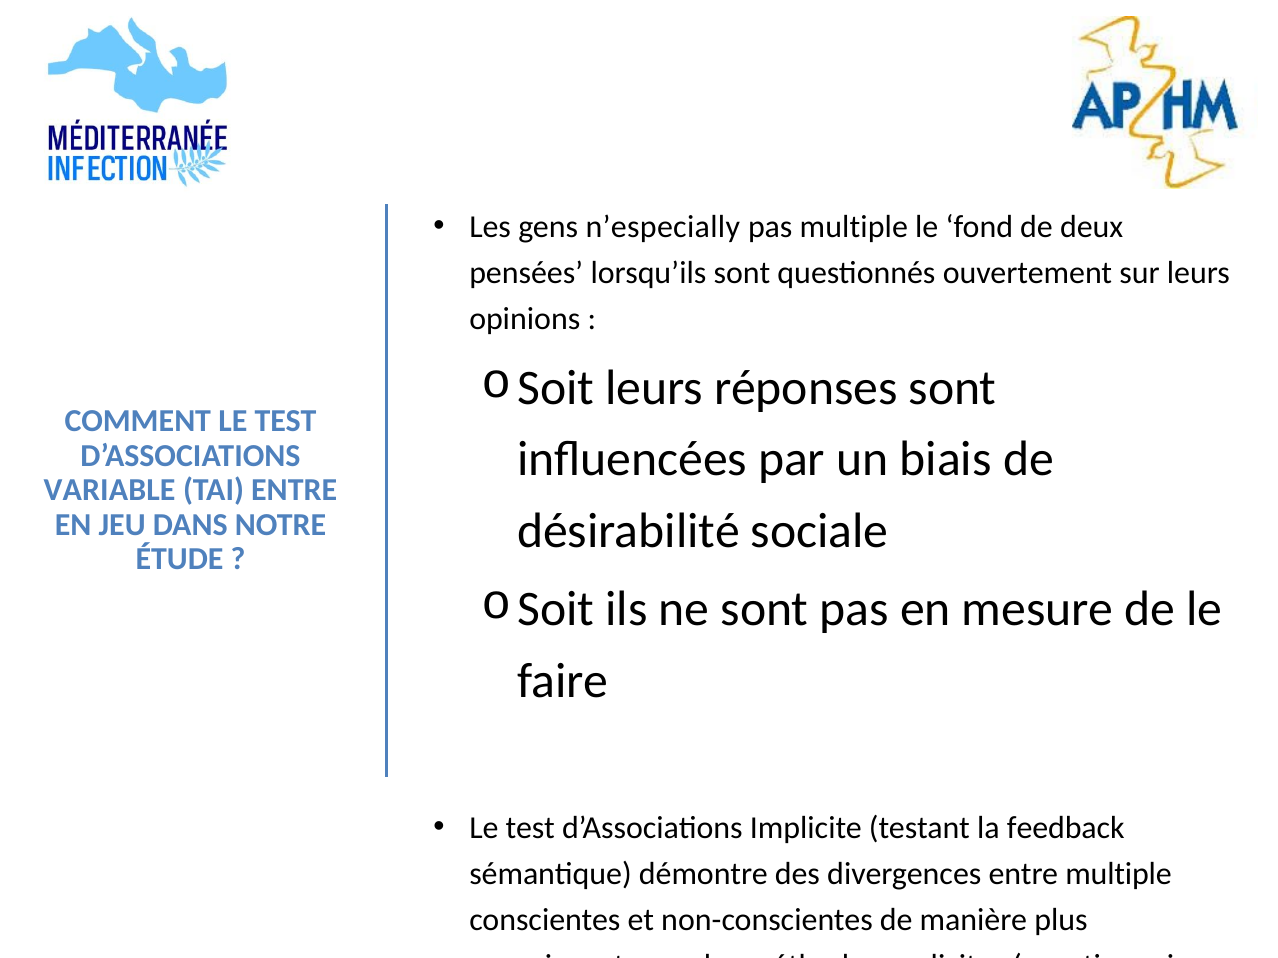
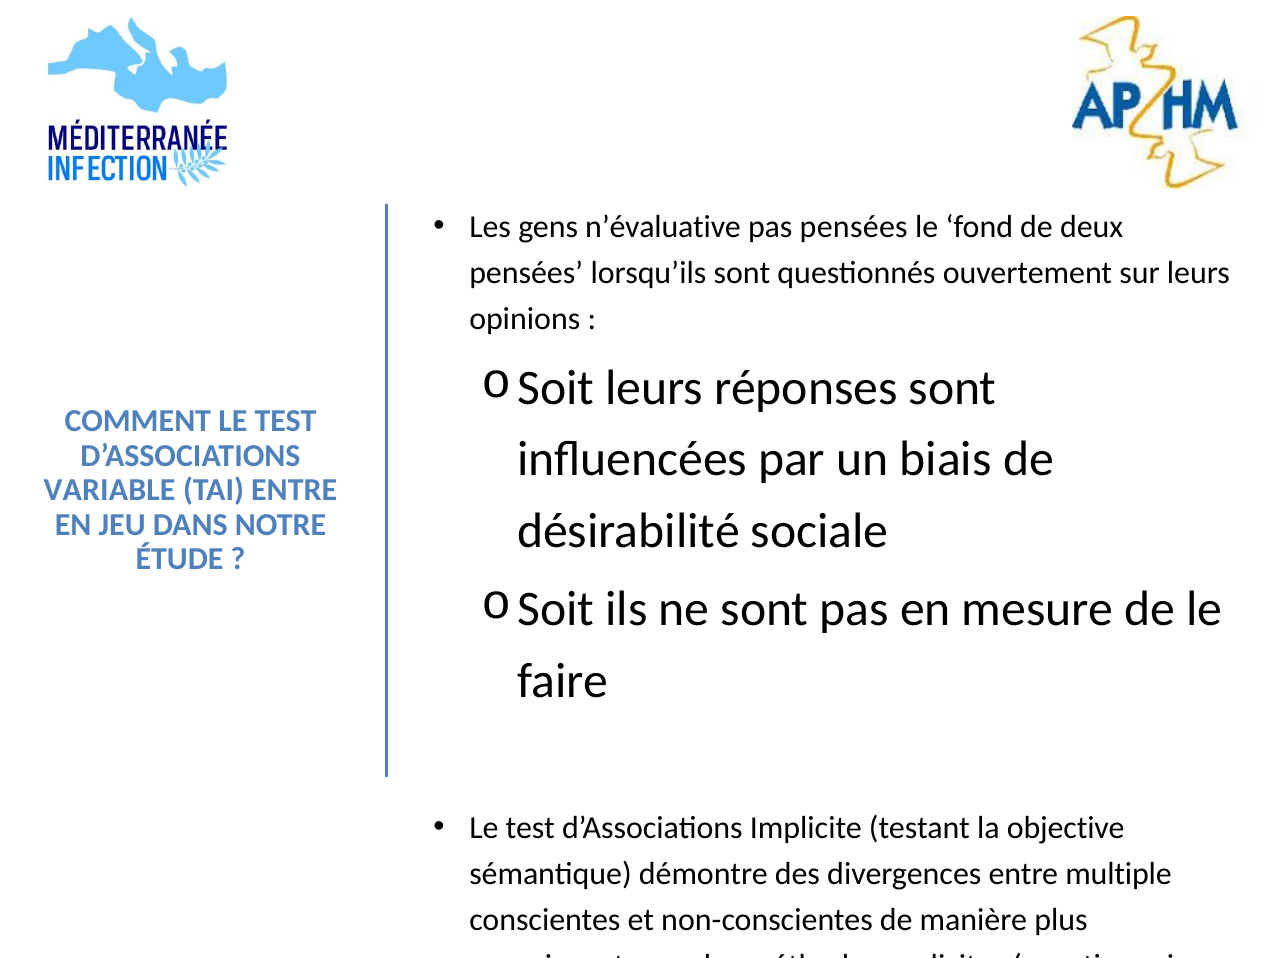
n’especially: n’especially -> n’évaluative (663, 227)
pas multiple: multiple -> pensées (854, 227)
feedback: feedback -> objective (1066, 829)
